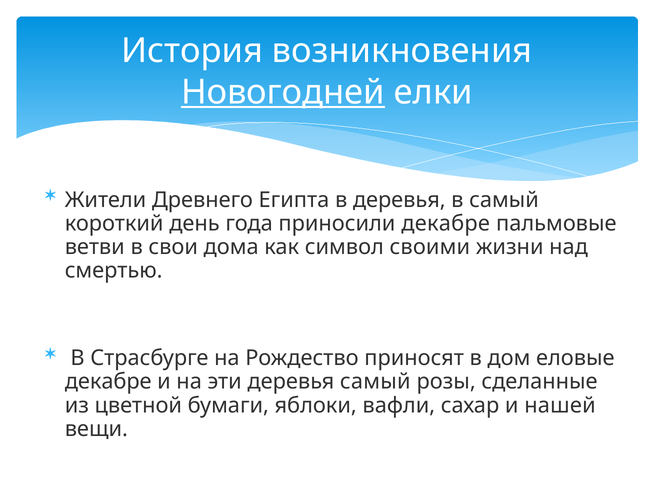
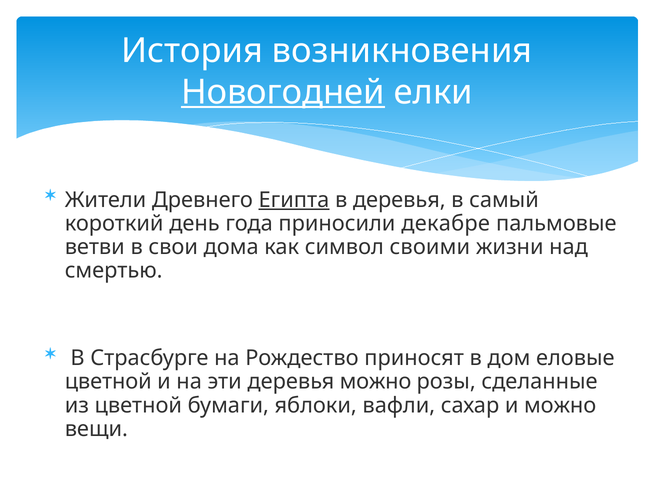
Египта underline: none -> present (294, 200)
декабре: декабре -> цветной (108, 381)
деревья самый: самый -> можно (376, 381)
и нашей: нашей -> можно (560, 405)
